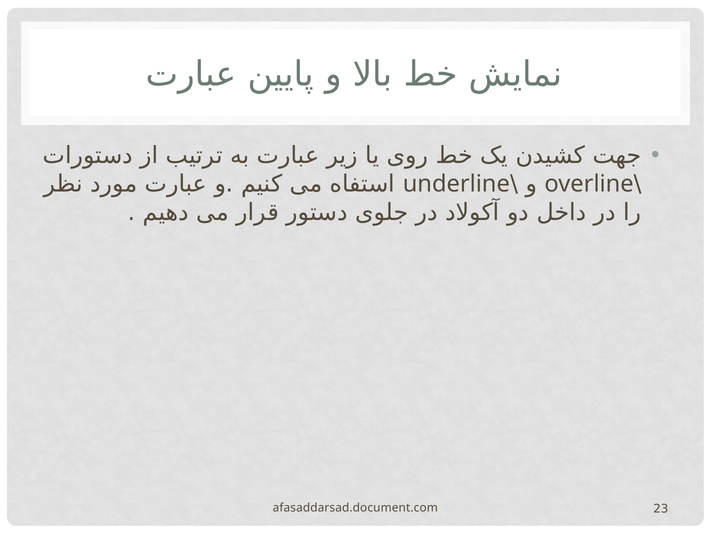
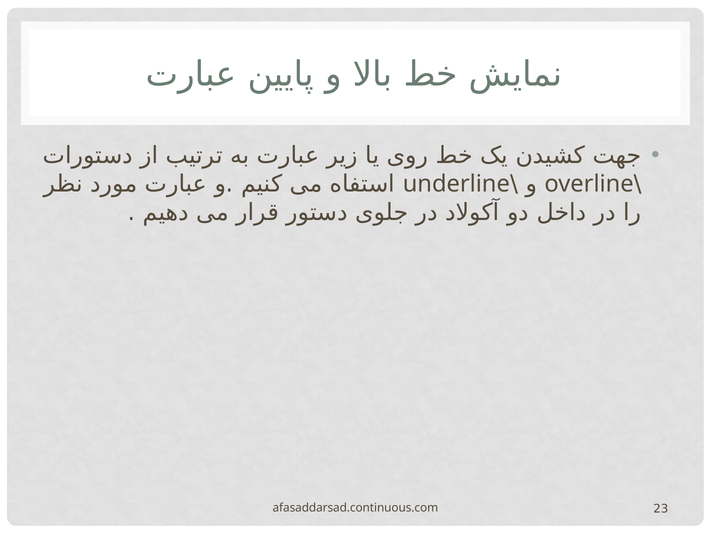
afasaddarsad.document.com: afasaddarsad.document.com -> afasaddarsad.continuous.com (355, 508)
